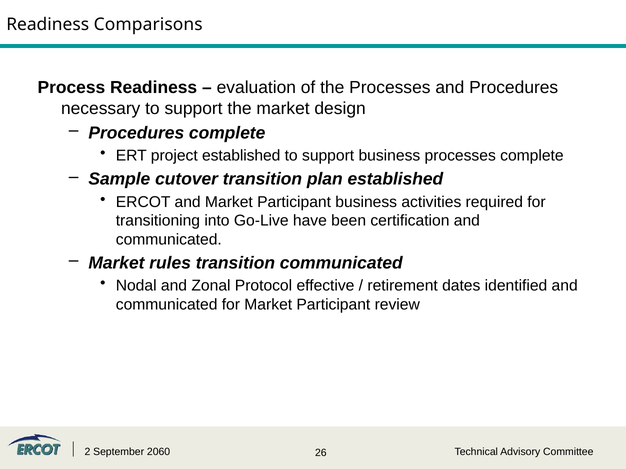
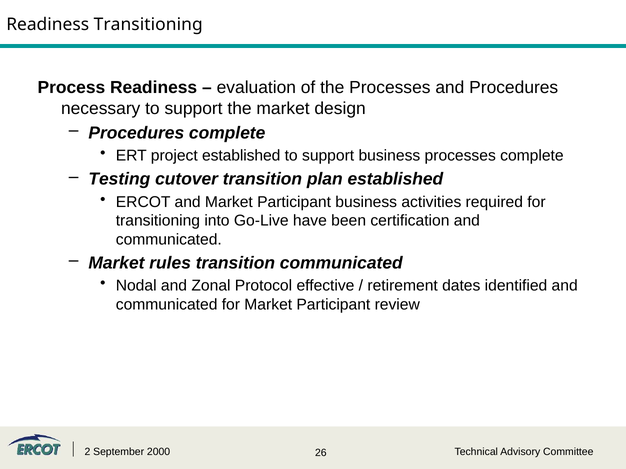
Readiness Comparisons: Comparisons -> Transitioning (148, 25)
Sample: Sample -> Testing (119, 179)
2060: 2060 -> 2000 (159, 452)
